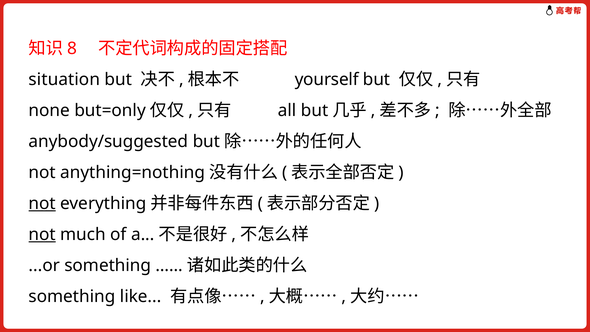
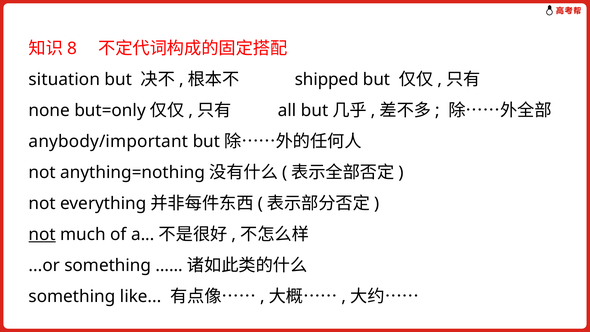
yourself: yourself -> shipped (327, 79)
anybody/suggested: anybody/suggested -> anybody/important (108, 141)
not underline: present -> none (42, 203)
